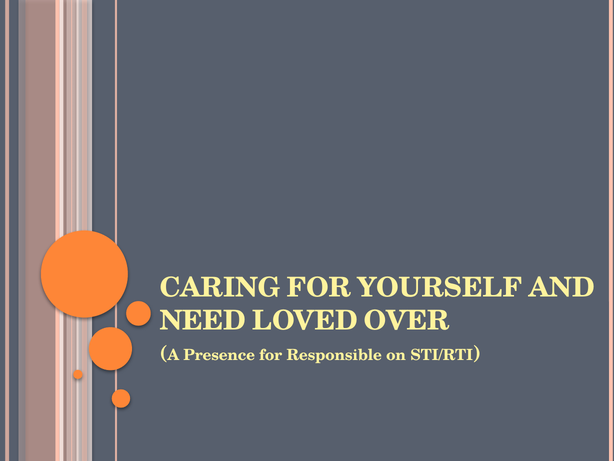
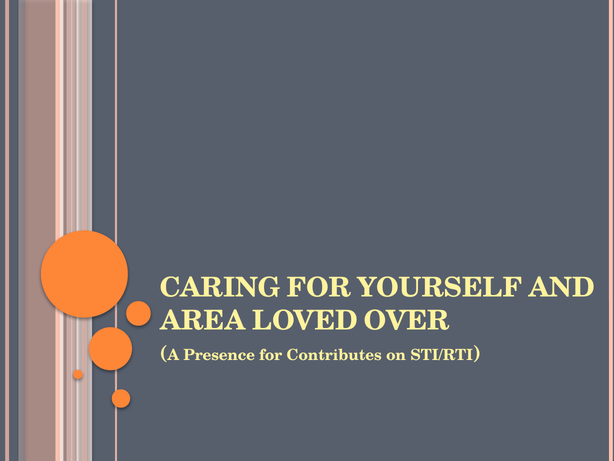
NEED: NEED -> AREA (203, 320)
Responsible: Responsible -> Contributes (334, 355)
